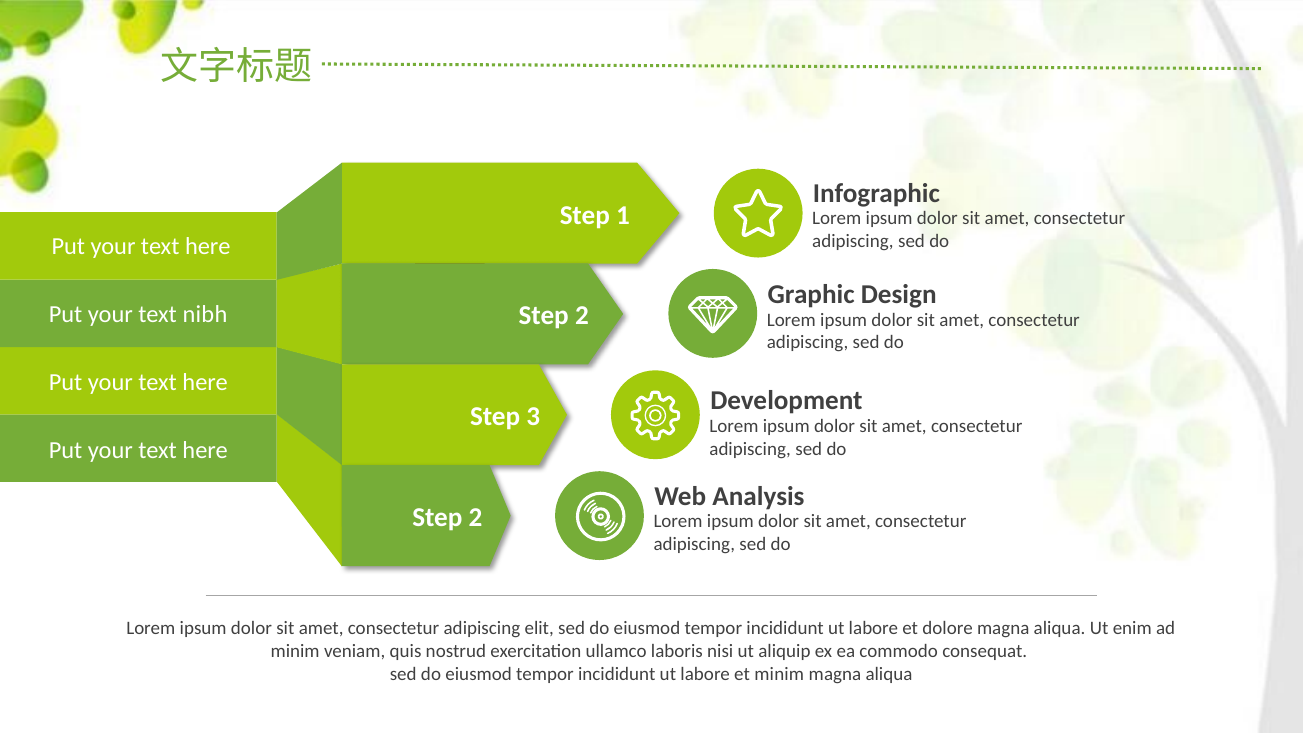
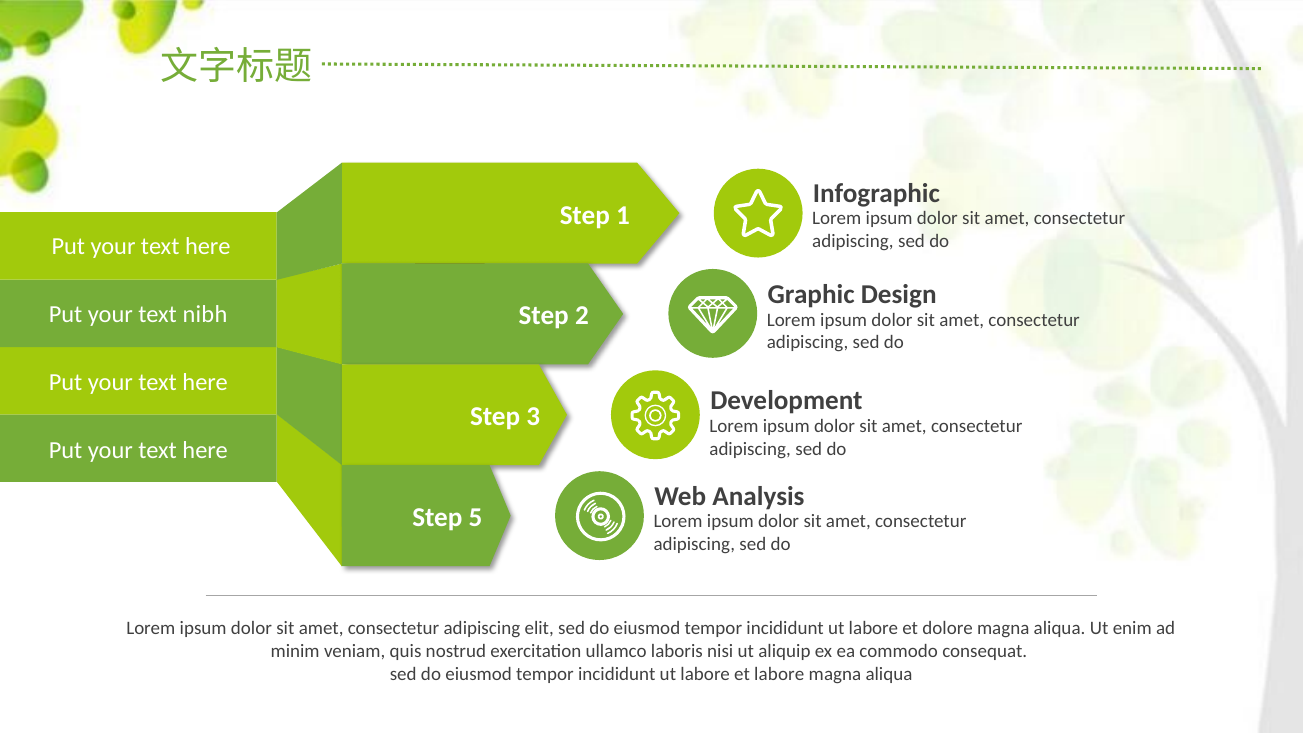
2: 2 -> 5 (476, 517)
et minim: minim -> labore (779, 674)
